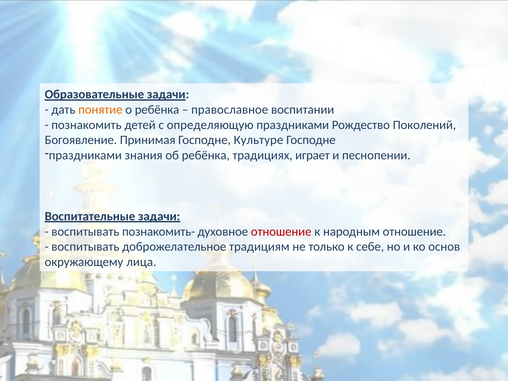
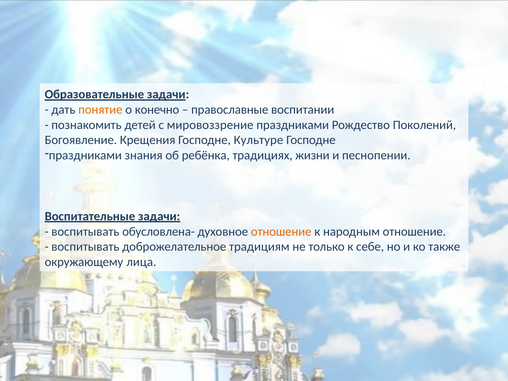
о ребёнка: ребёнка -> конечно (157, 110)
православное: православное -> православные (230, 110)
определяющую: определяющую -> мировоззрение (210, 125)
Принимая: Принимая -> Крещения (148, 140)
играет: играет -> жизни (312, 155)
познакомить-: познакомить- -> обусловлена- (159, 231)
отношение colour: red -> orange (281, 231)
основ: основ -> также (444, 247)
